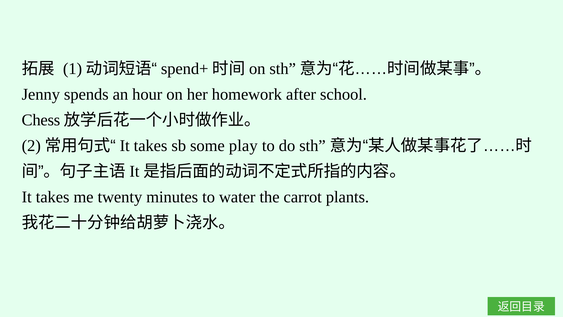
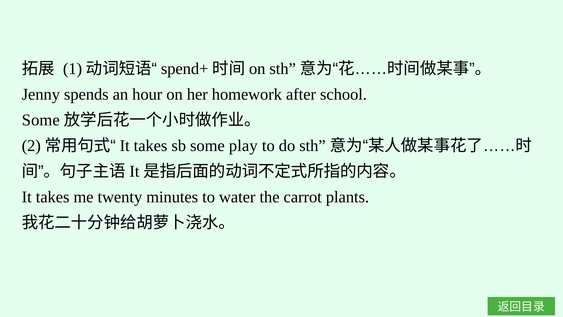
Chess: Chess -> Some (41, 120)
